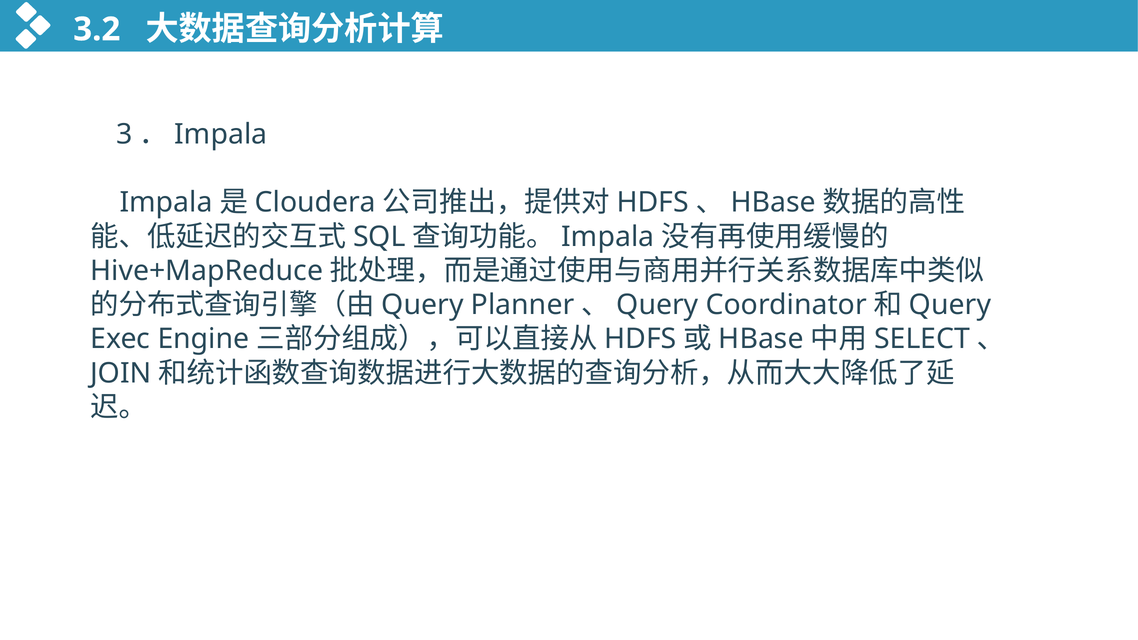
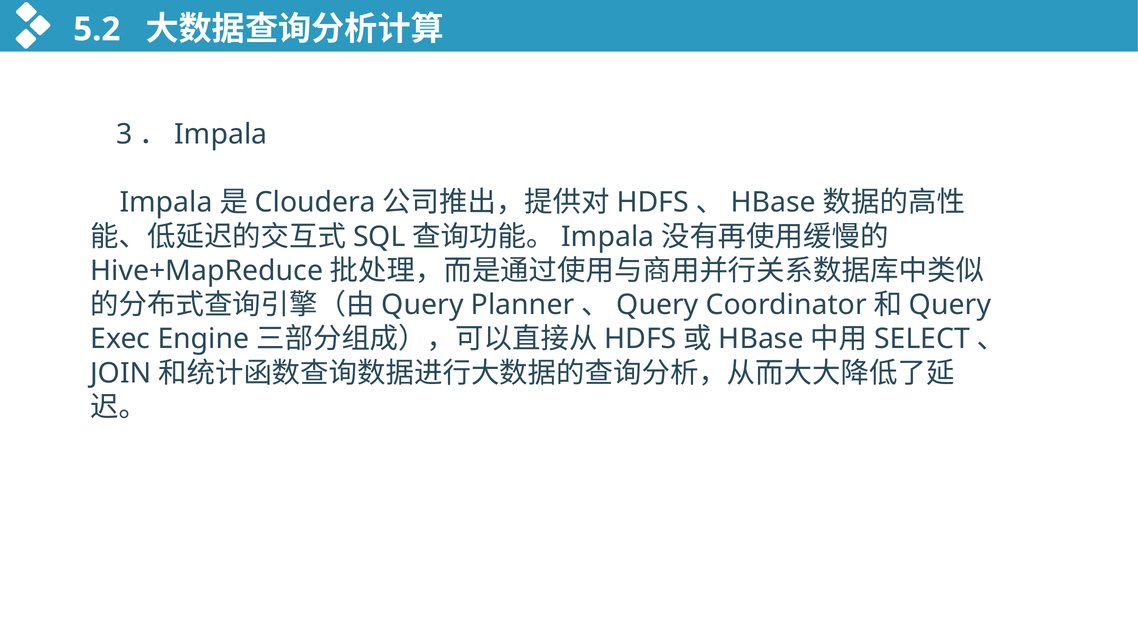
3.2: 3.2 -> 5.2 (97, 29)
